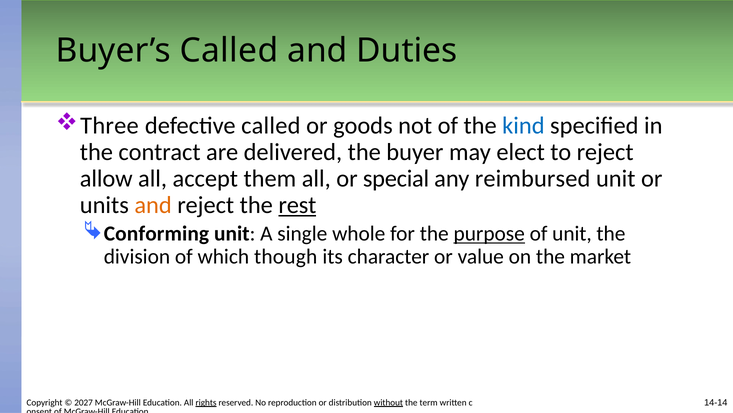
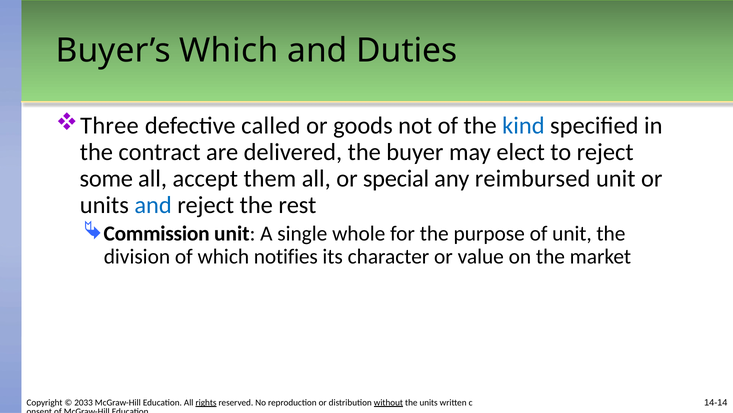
Buyer’s Called: Called -> Which (229, 51)
allow: allow -> some (106, 178)
and colour: orange -> blue (153, 205)
rest underline: present -> none (297, 205)
Conforming: Conforming -> Commission (157, 233)
purpose underline: present -> none (489, 233)
though: though -> notifies (286, 256)
2027: 2027 -> 2033 (84, 402)
the term: term -> units (429, 402)
